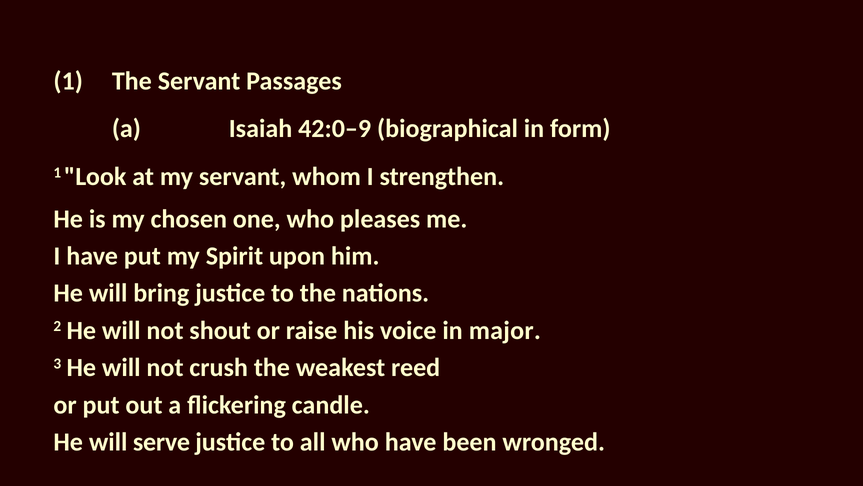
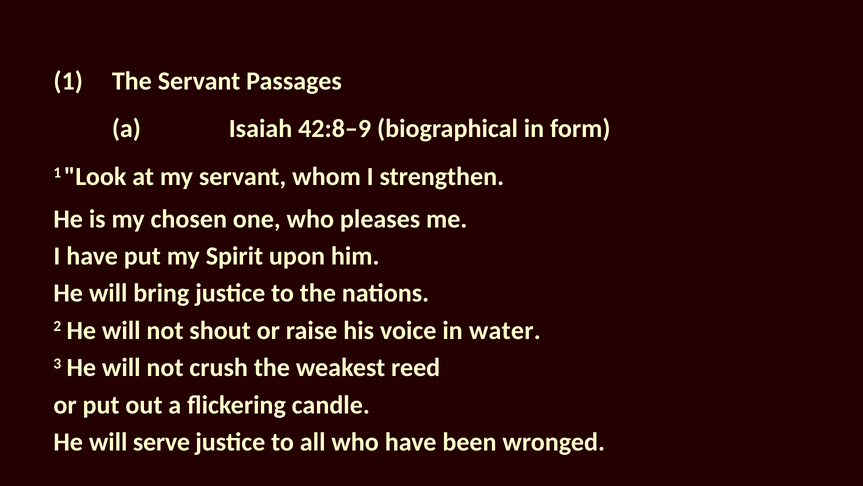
42:0–9: 42:0–9 -> 42:8–9 (335, 129)
major: major -> water (505, 330)
